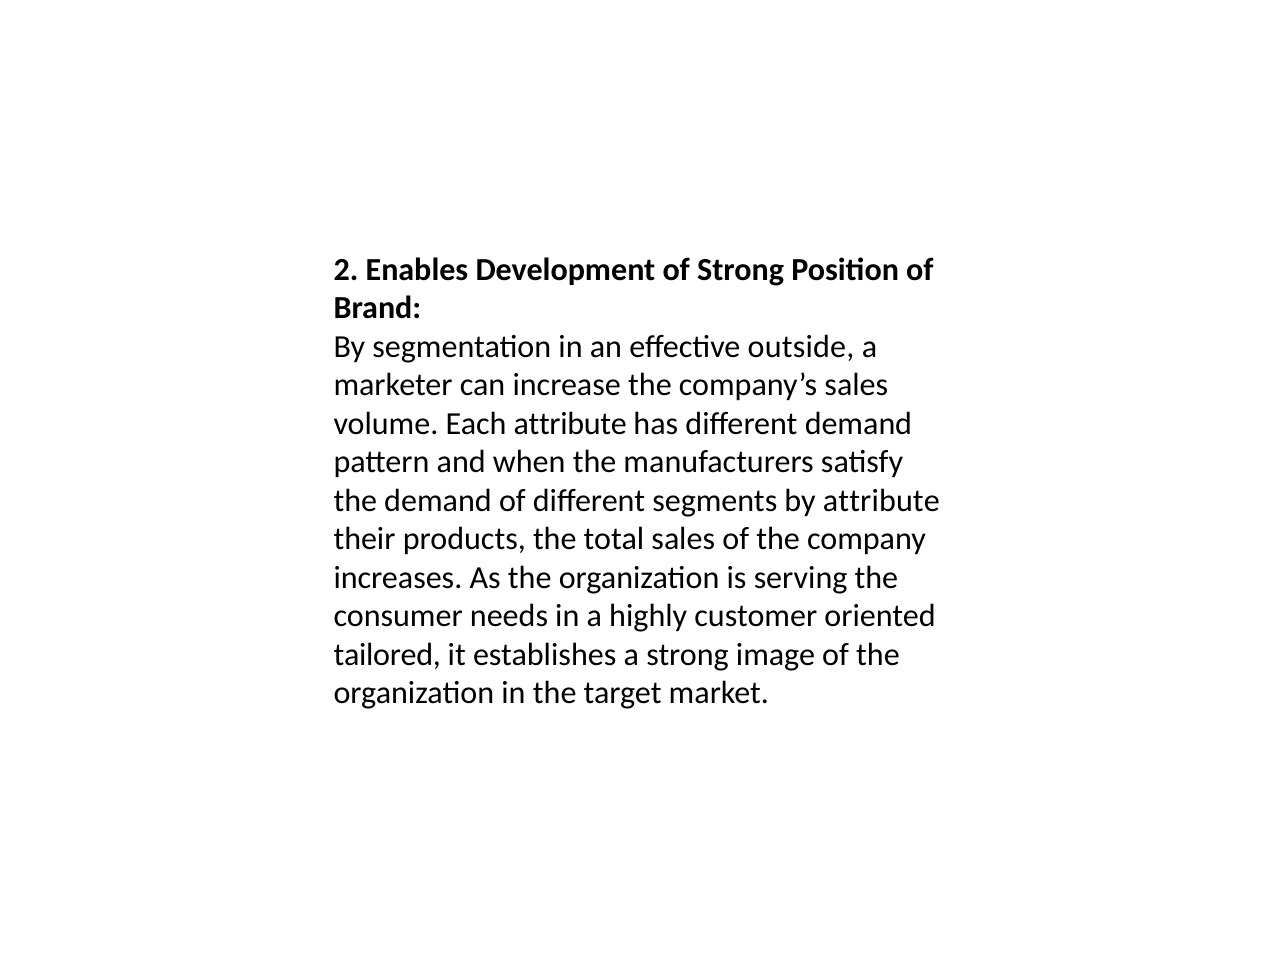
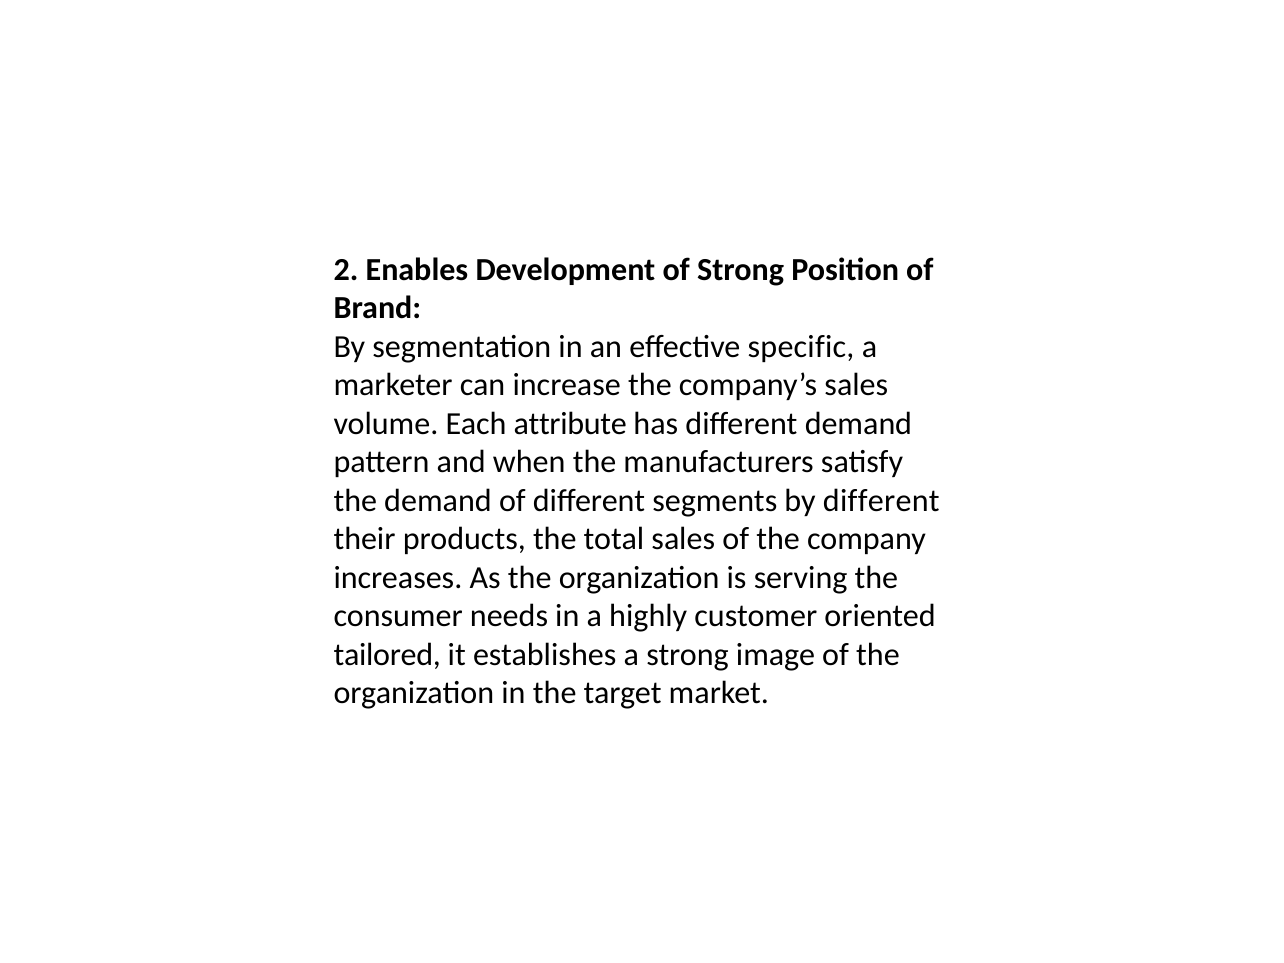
outside: outside -> specific (801, 346)
by attribute: attribute -> different (881, 501)
